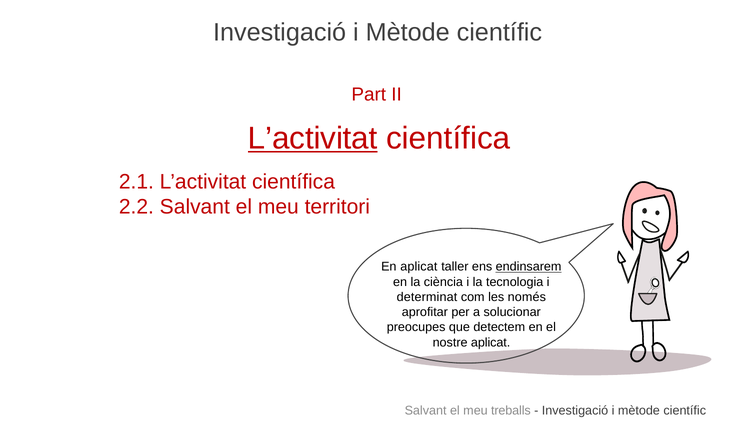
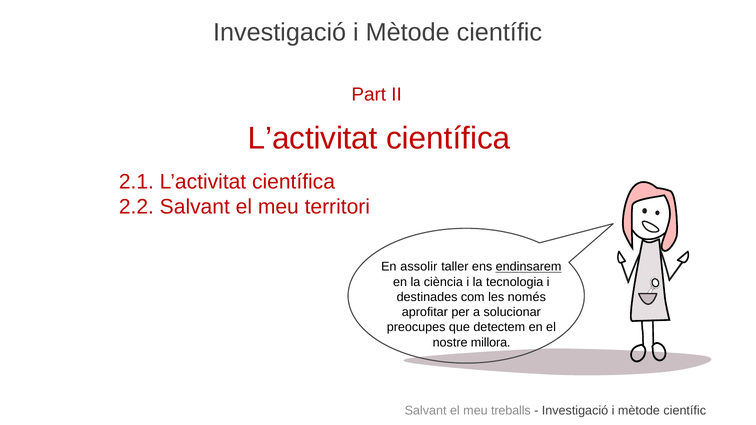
L’activitat underline: present -> none (313, 138)
En aplicat: aplicat -> assolir (419, 267)
determinat: determinat -> destinades (427, 297)
nostre aplicat: aplicat -> millora (491, 343)
